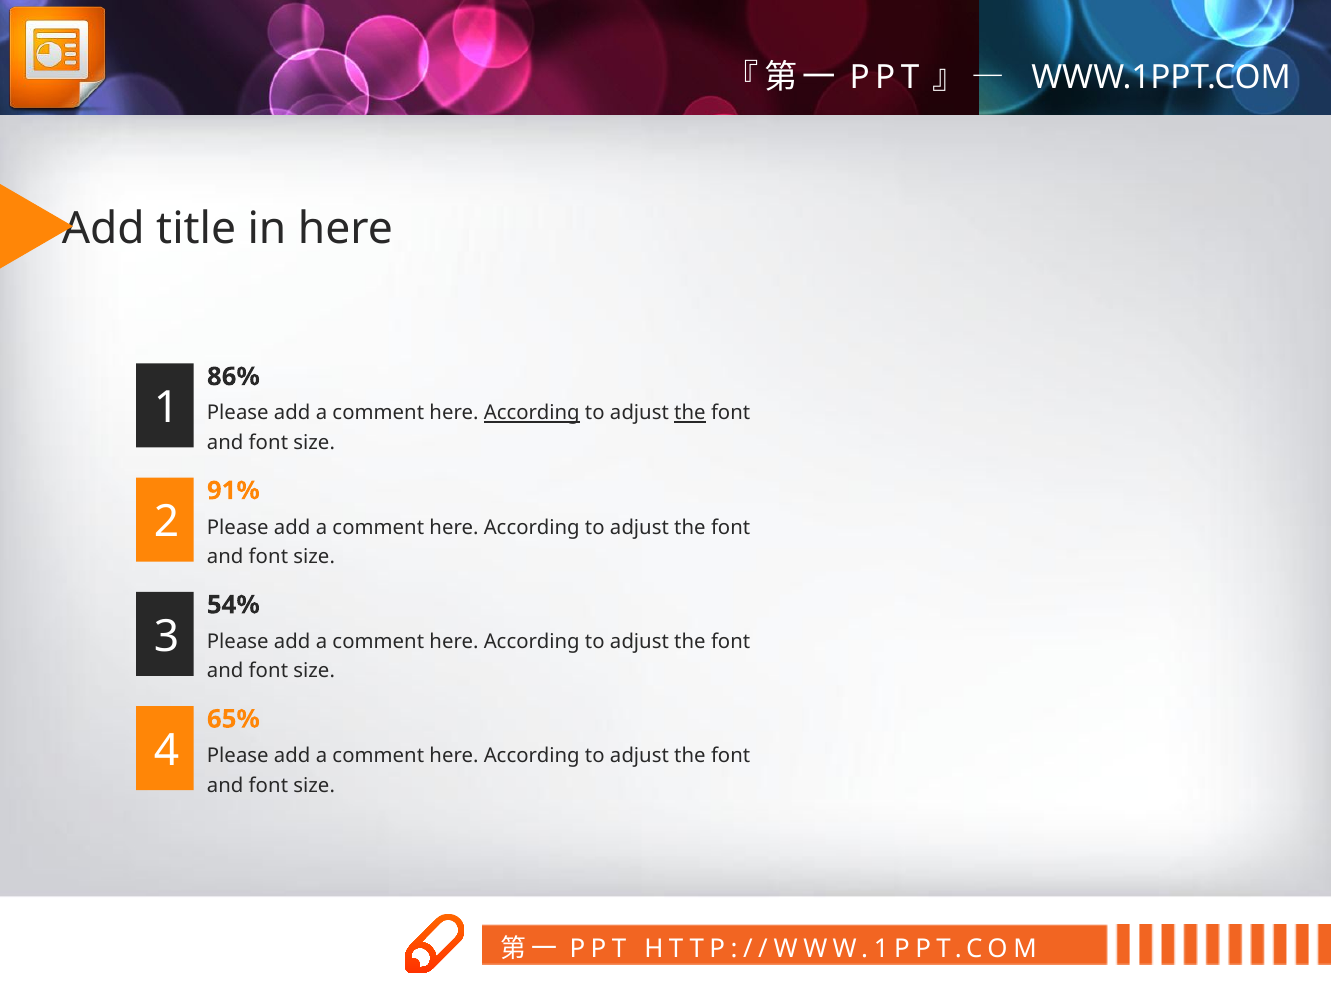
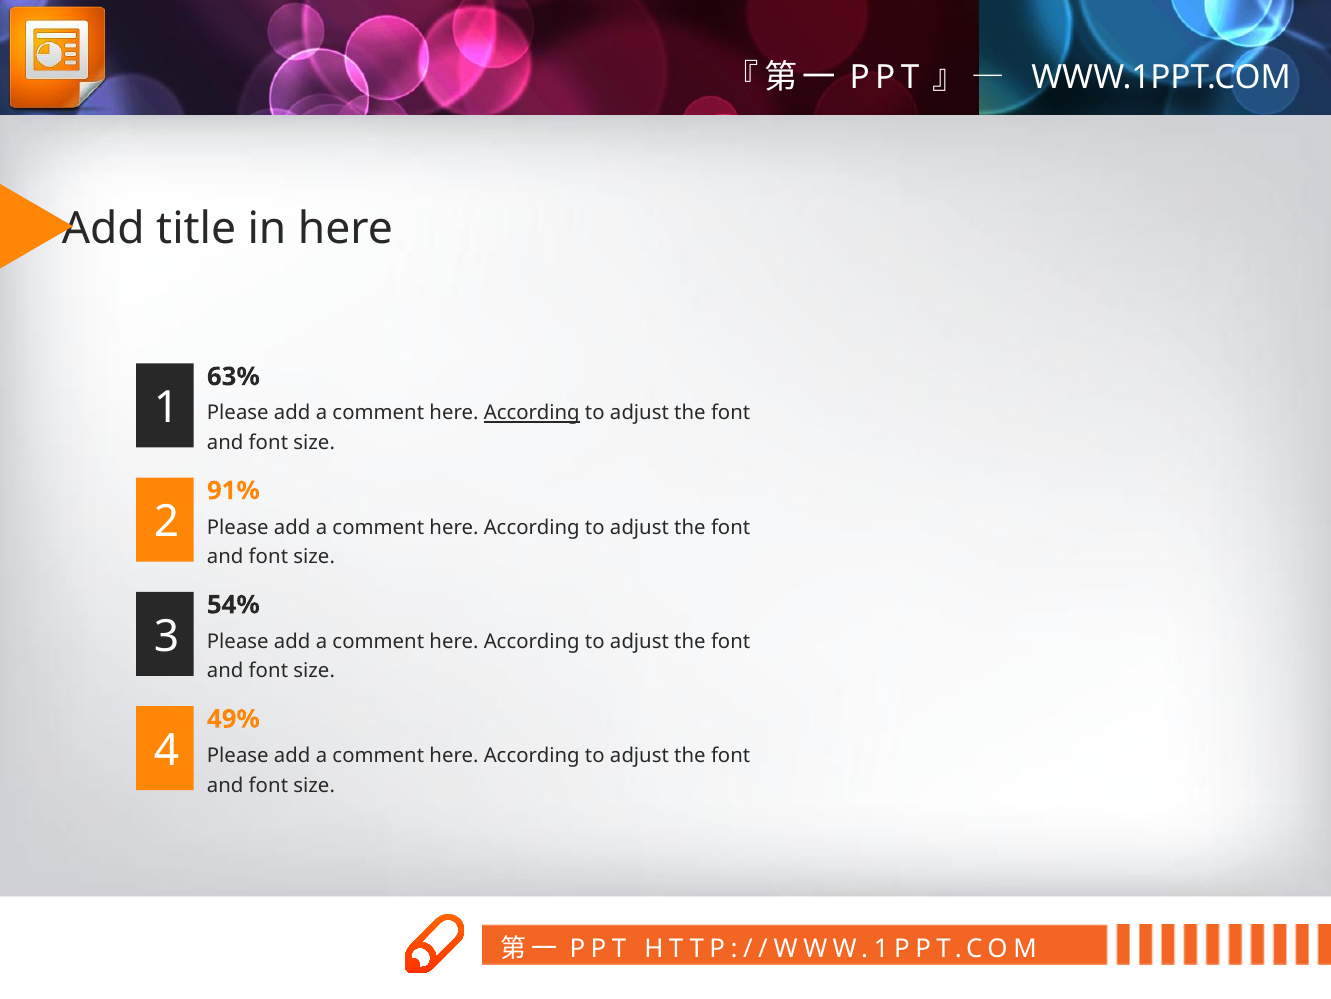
86%: 86% -> 63% (233, 376)
the underline: present -> none (690, 413)
65%: 65% -> 49% (233, 719)
